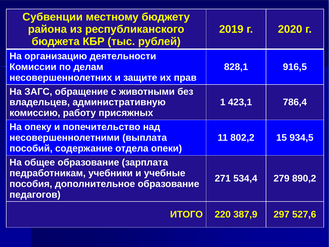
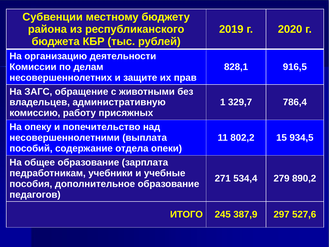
423,1: 423,1 -> 329,7 (240, 102)
220: 220 -> 245 (223, 214)
